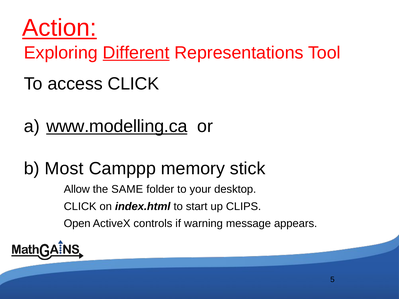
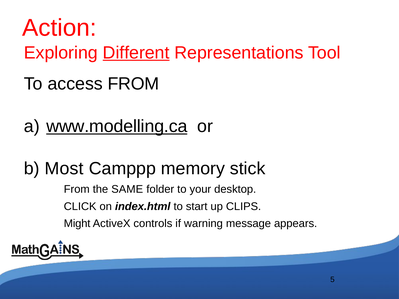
Action underline: present -> none (59, 28)
access CLICK: CLICK -> FROM (133, 84)
Allow: Allow -> From (77, 189)
Open: Open -> Might (77, 224)
